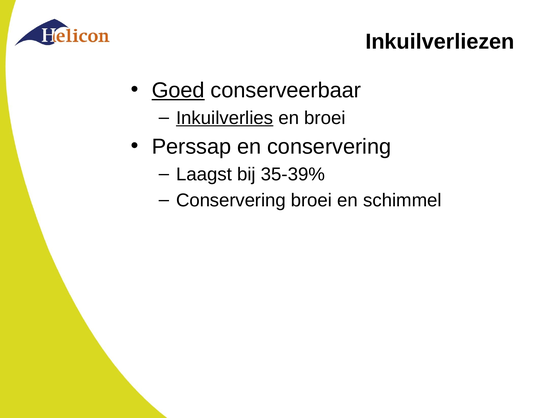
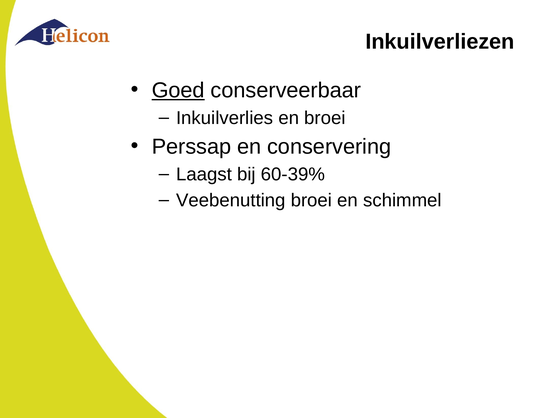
Inkuilverlies underline: present -> none (225, 118)
35-39%: 35-39% -> 60-39% (293, 174)
Conservering: Conservering -> Veebenutting (231, 201)
